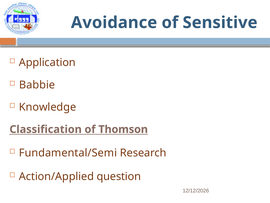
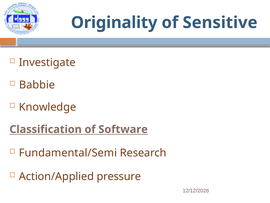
Avoidance: Avoidance -> Originality (114, 23)
Application: Application -> Investigate (47, 62)
Thomson: Thomson -> Software (123, 129)
question: question -> pressure (119, 176)
